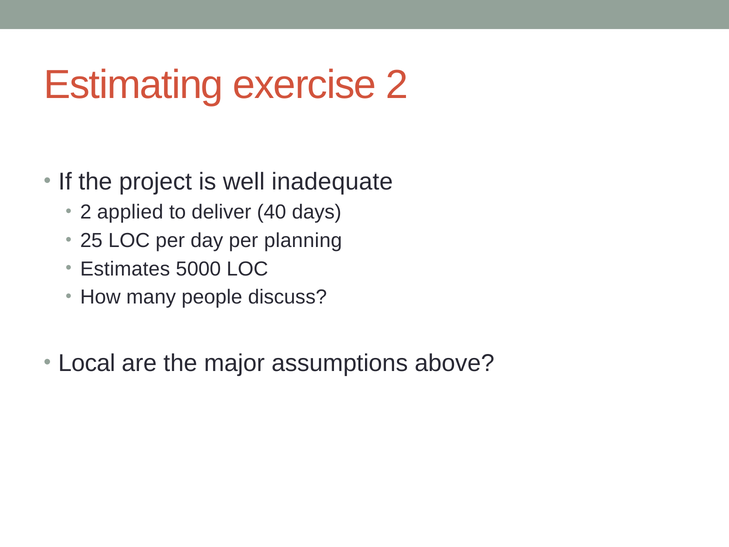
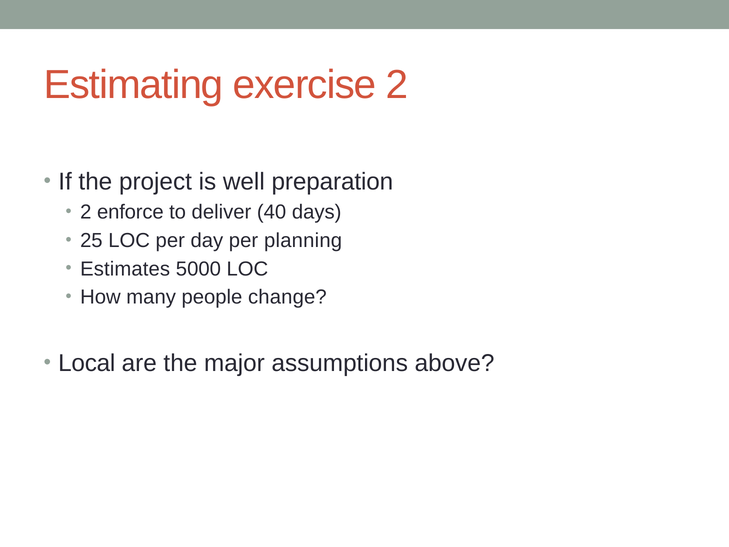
inadequate: inadequate -> preparation (332, 182)
applied: applied -> enforce (130, 212)
discuss: discuss -> change (287, 297)
